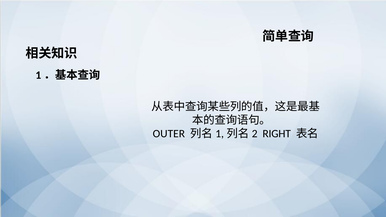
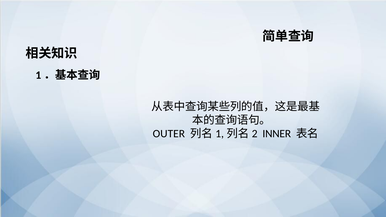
RIGHT: RIGHT -> INNER (277, 134)
